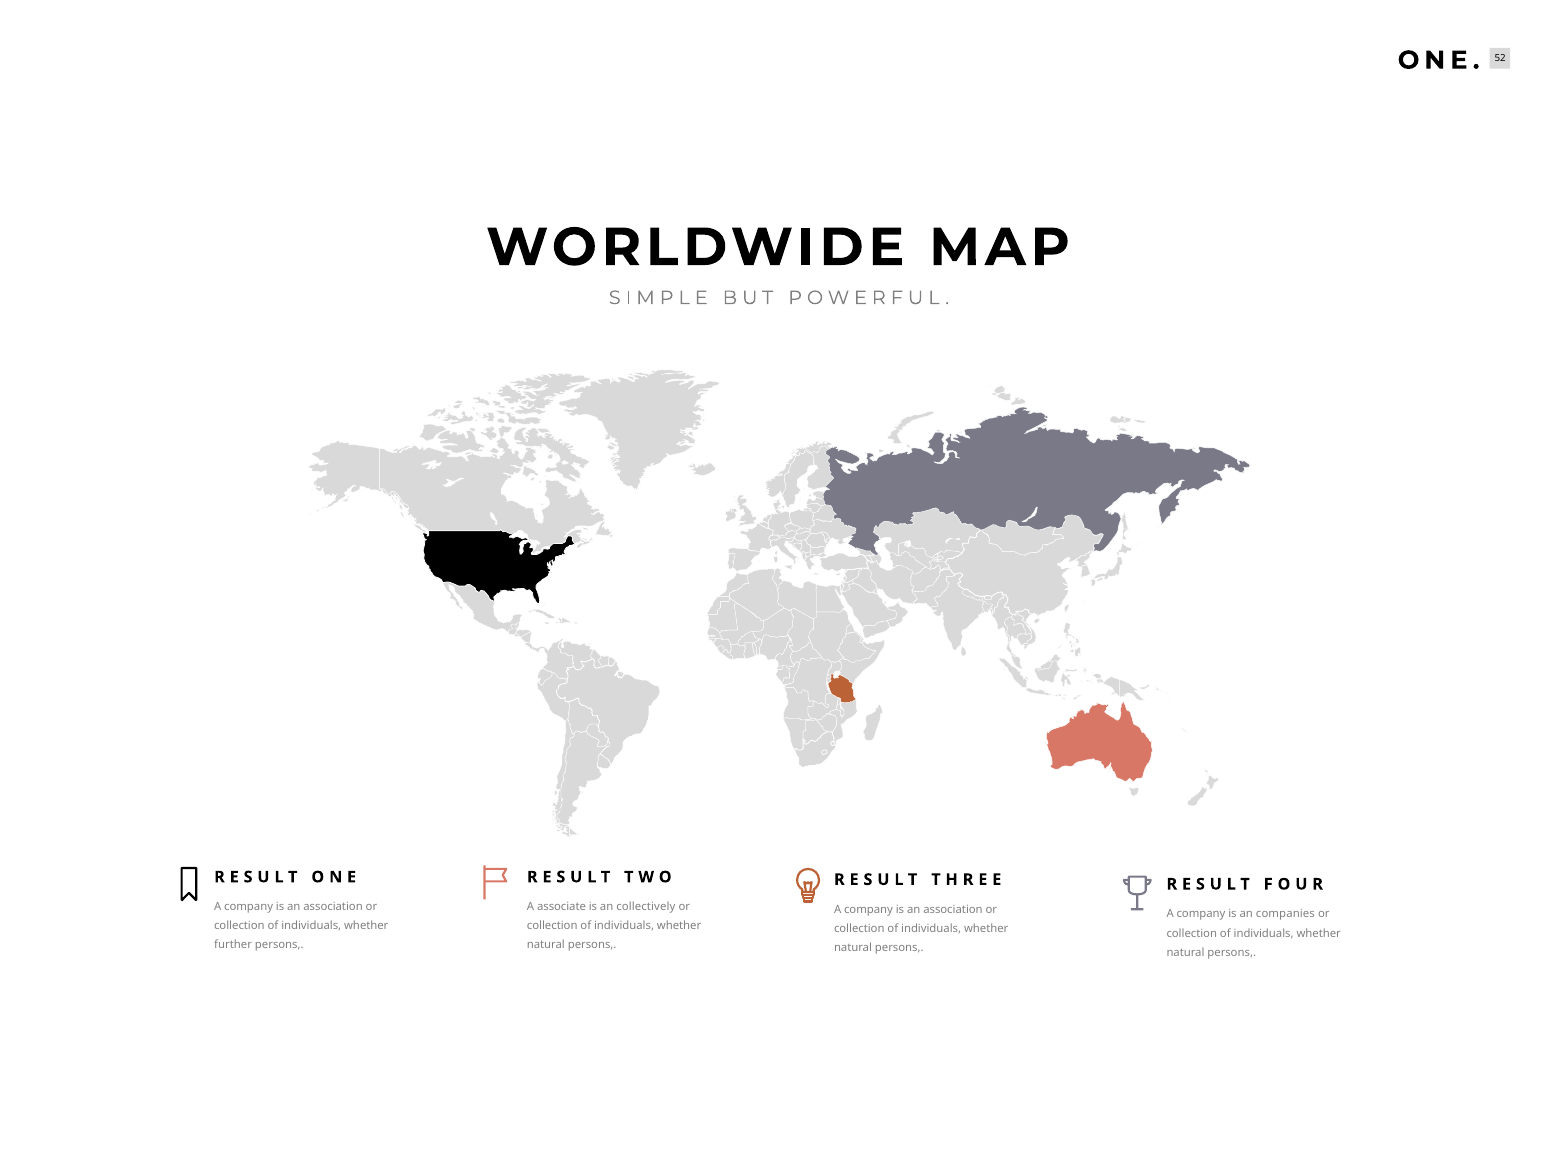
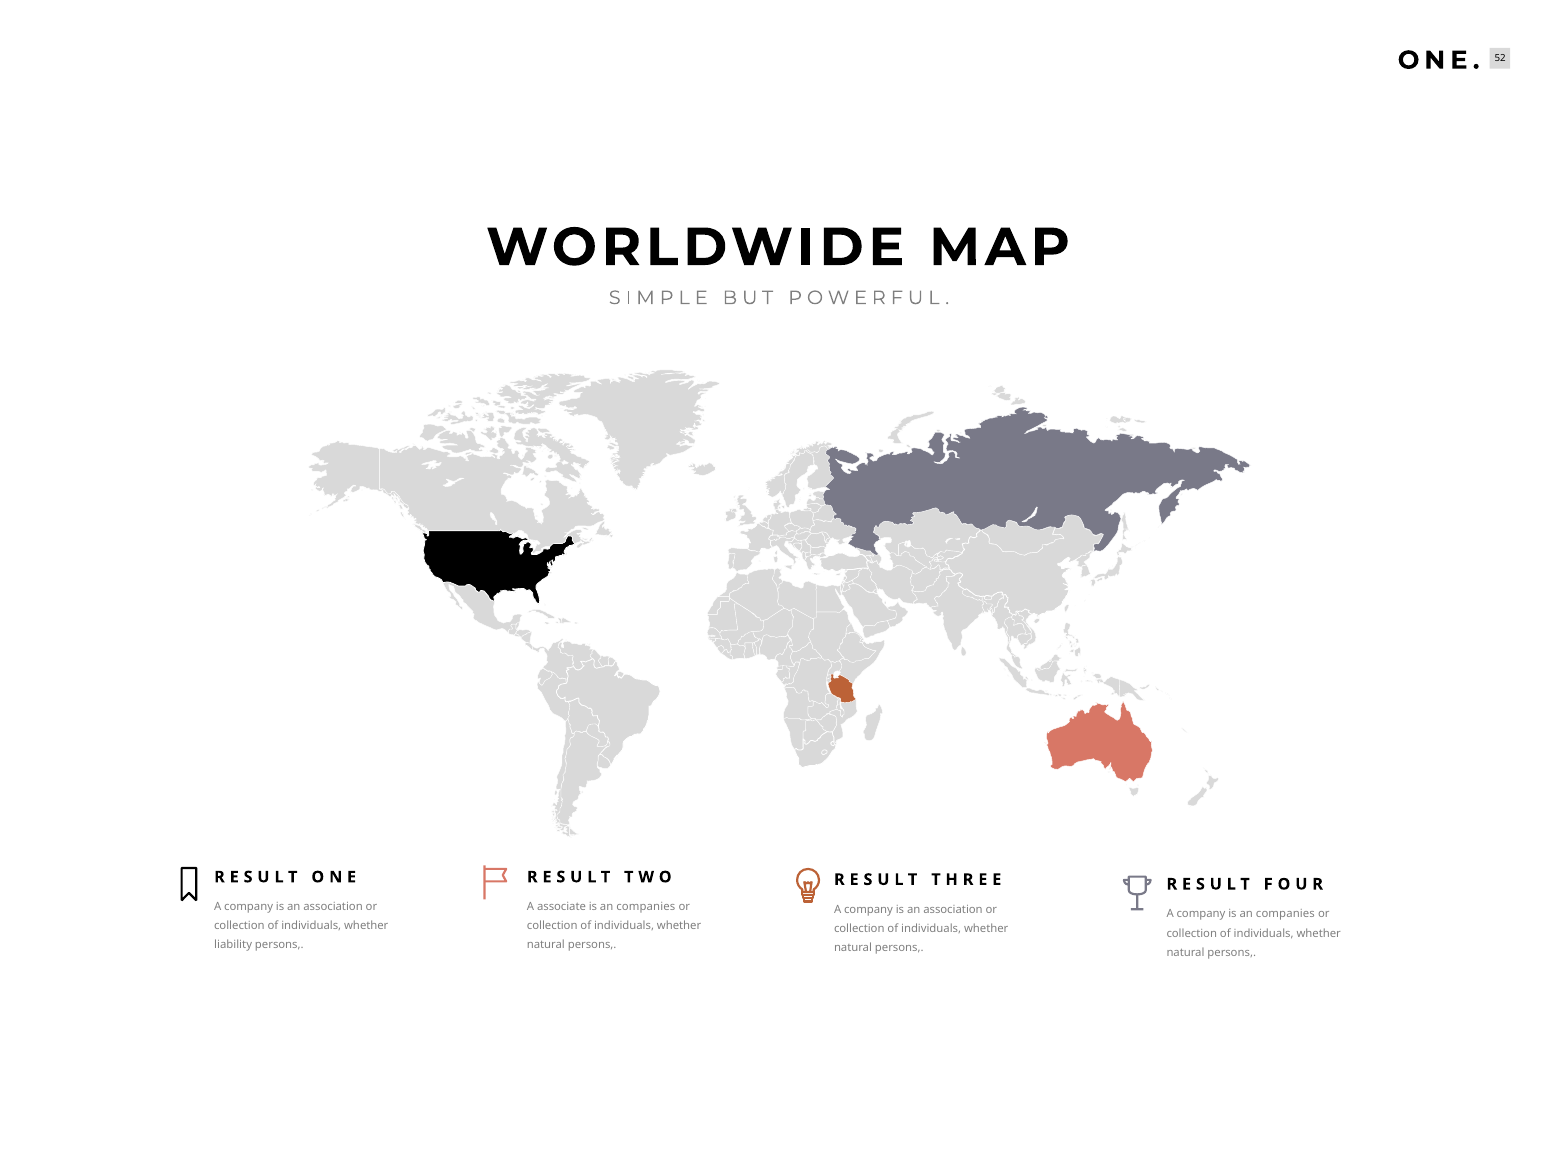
collectively: collectively -> companies (646, 907)
further: further -> liability (233, 945)
